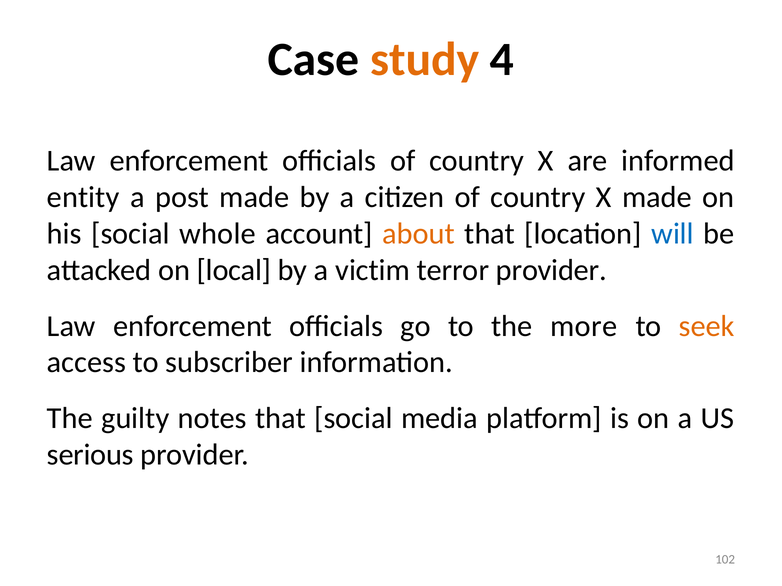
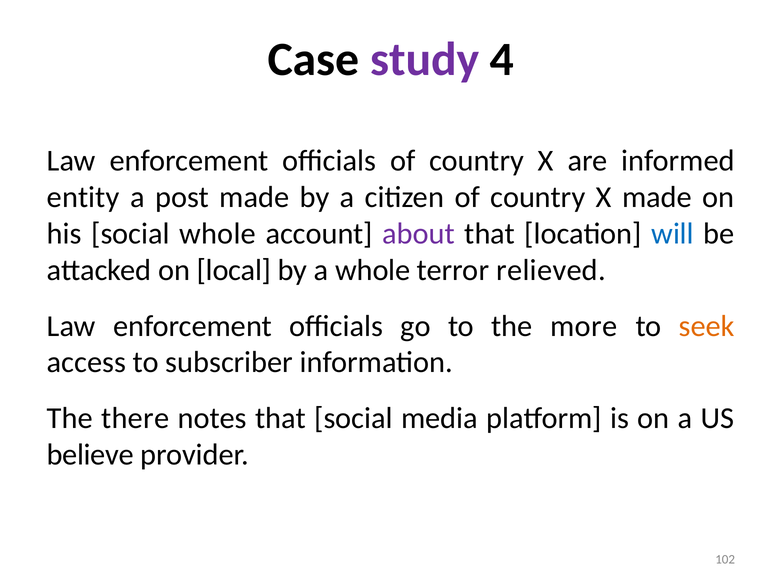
study colour: orange -> purple (425, 59)
about colour: orange -> purple (418, 234)
a victim: victim -> whole (373, 270)
terror provider: provider -> relieved (551, 270)
guilty: guilty -> there (135, 419)
serious: serious -> believe (90, 455)
